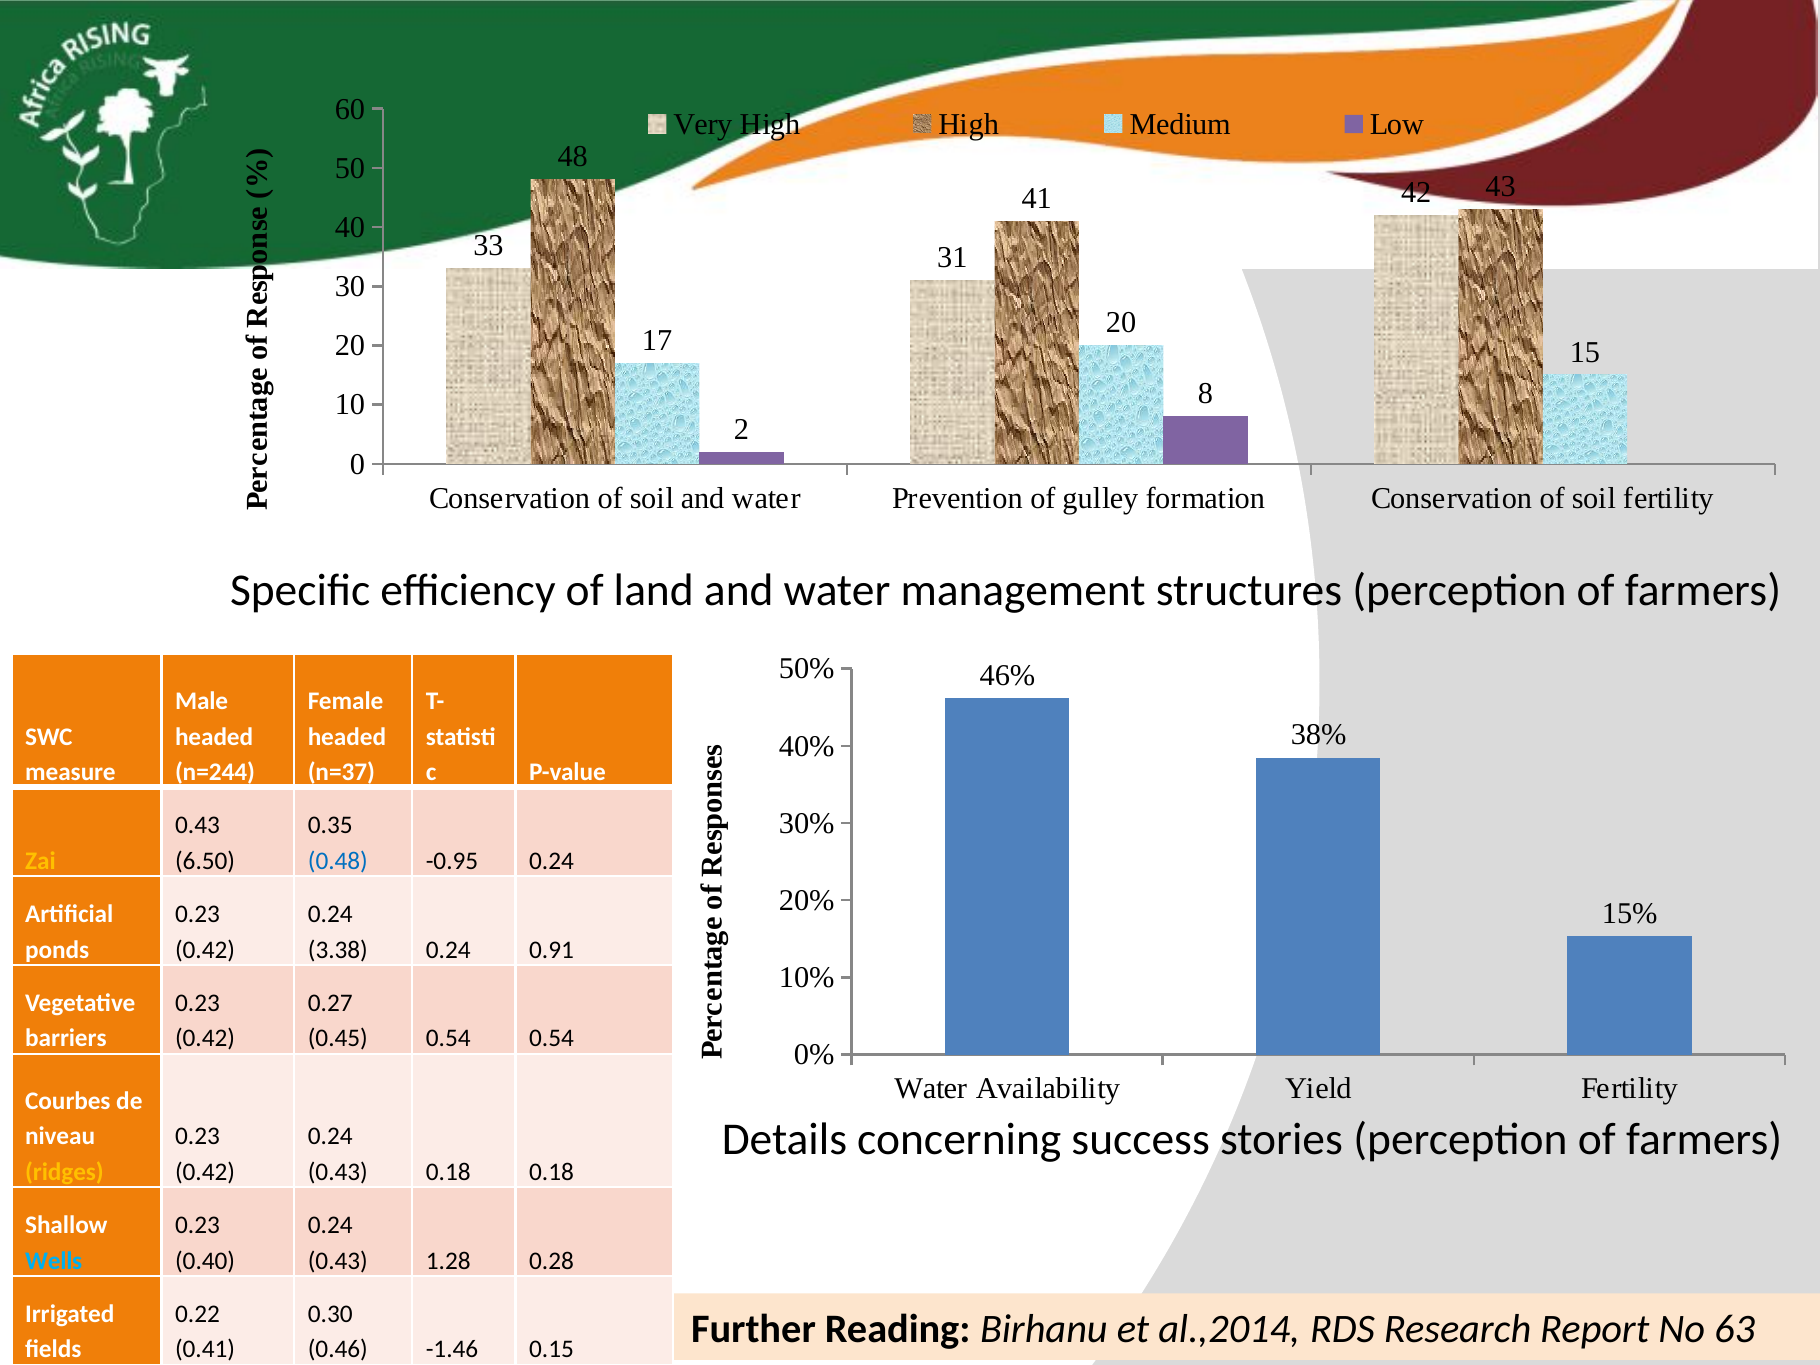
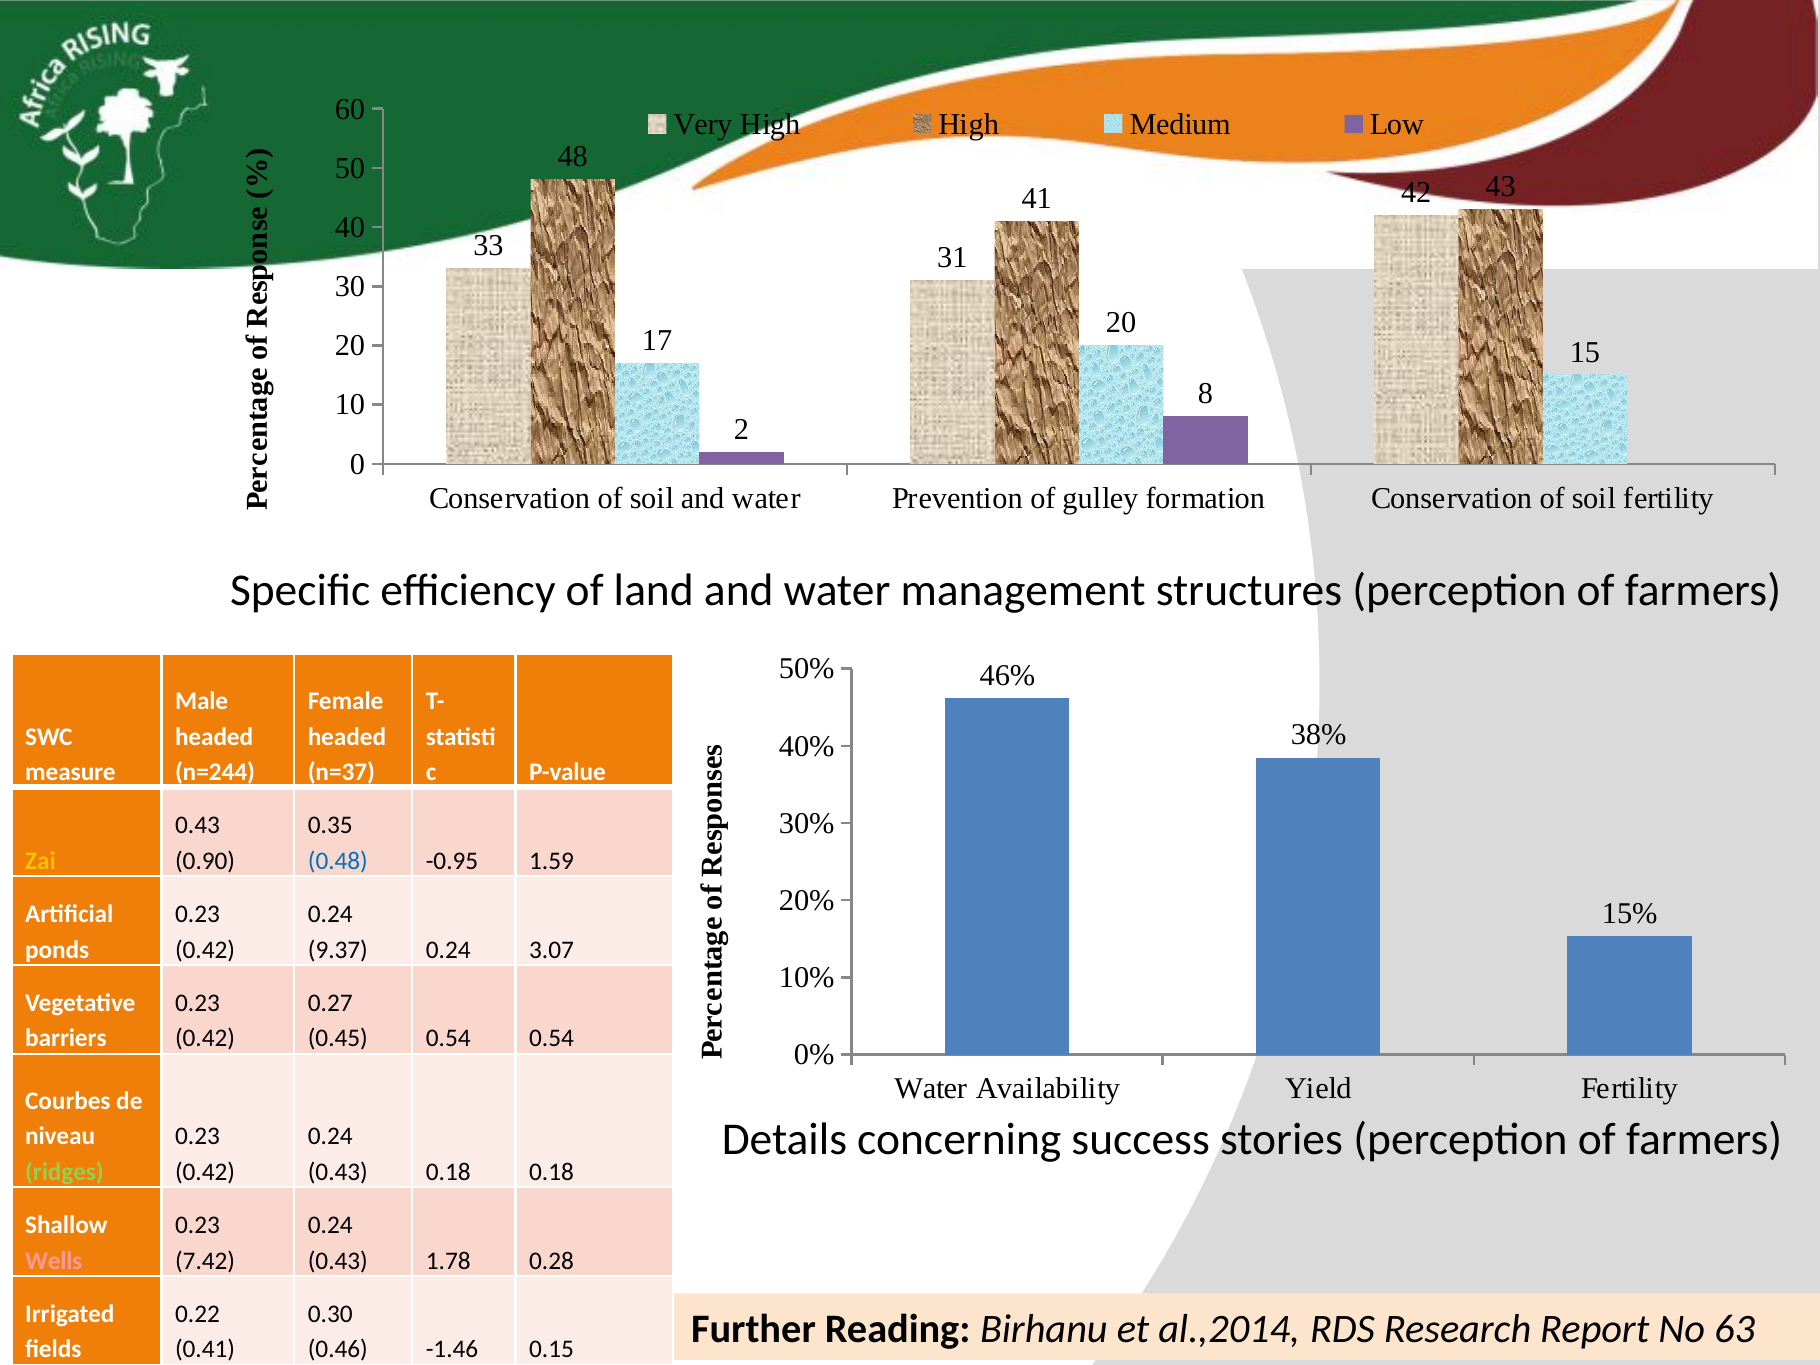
6.50: 6.50 -> 0.90 (205, 861)
-0.95 0.24: 0.24 -> 1.59 (552, 861)
3.38: 3.38 -> 9.37 (338, 950)
0.91: 0.91 -> 3.07 (552, 950)
ridges colour: yellow -> light green (65, 1172)
Wells colour: light blue -> pink (54, 1261)
0.40: 0.40 -> 7.42 (205, 1261)
1.28: 1.28 -> 1.78 (448, 1261)
